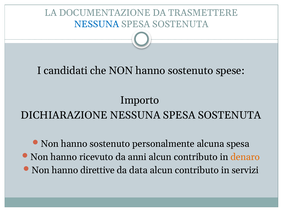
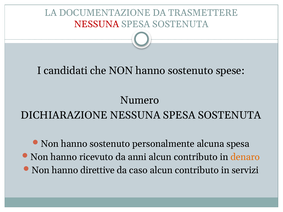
NESSUNA colour: blue -> red (97, 24)
Importo: Importo -> Numero (140, 100)
data: data -> caso (138, 170)
